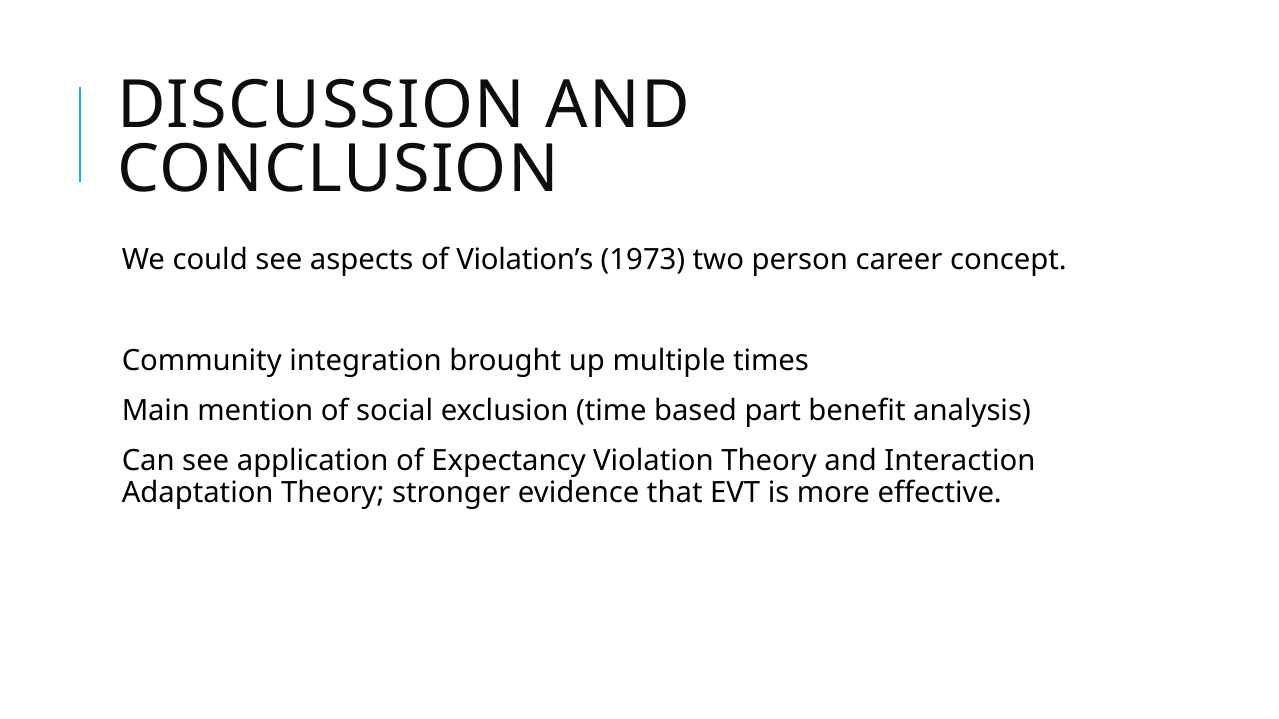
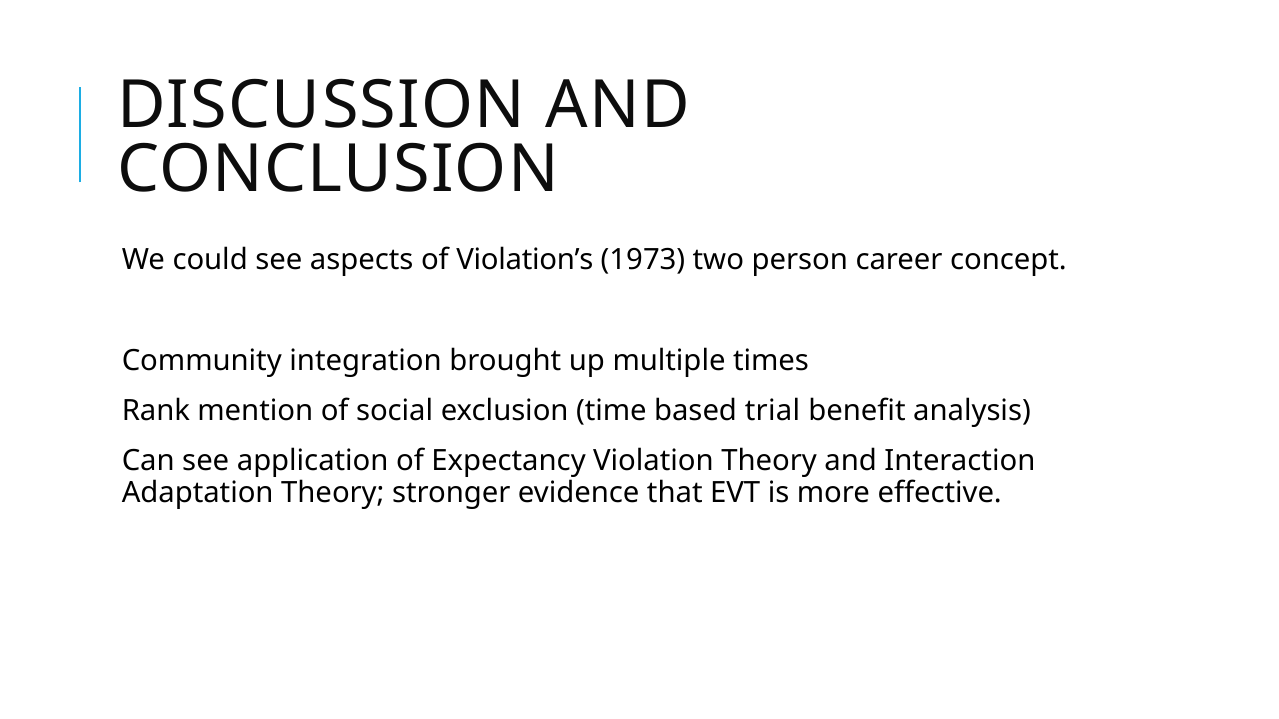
Main: Main -> Rank (156, 411)
part: part -> trial (773, 411)
